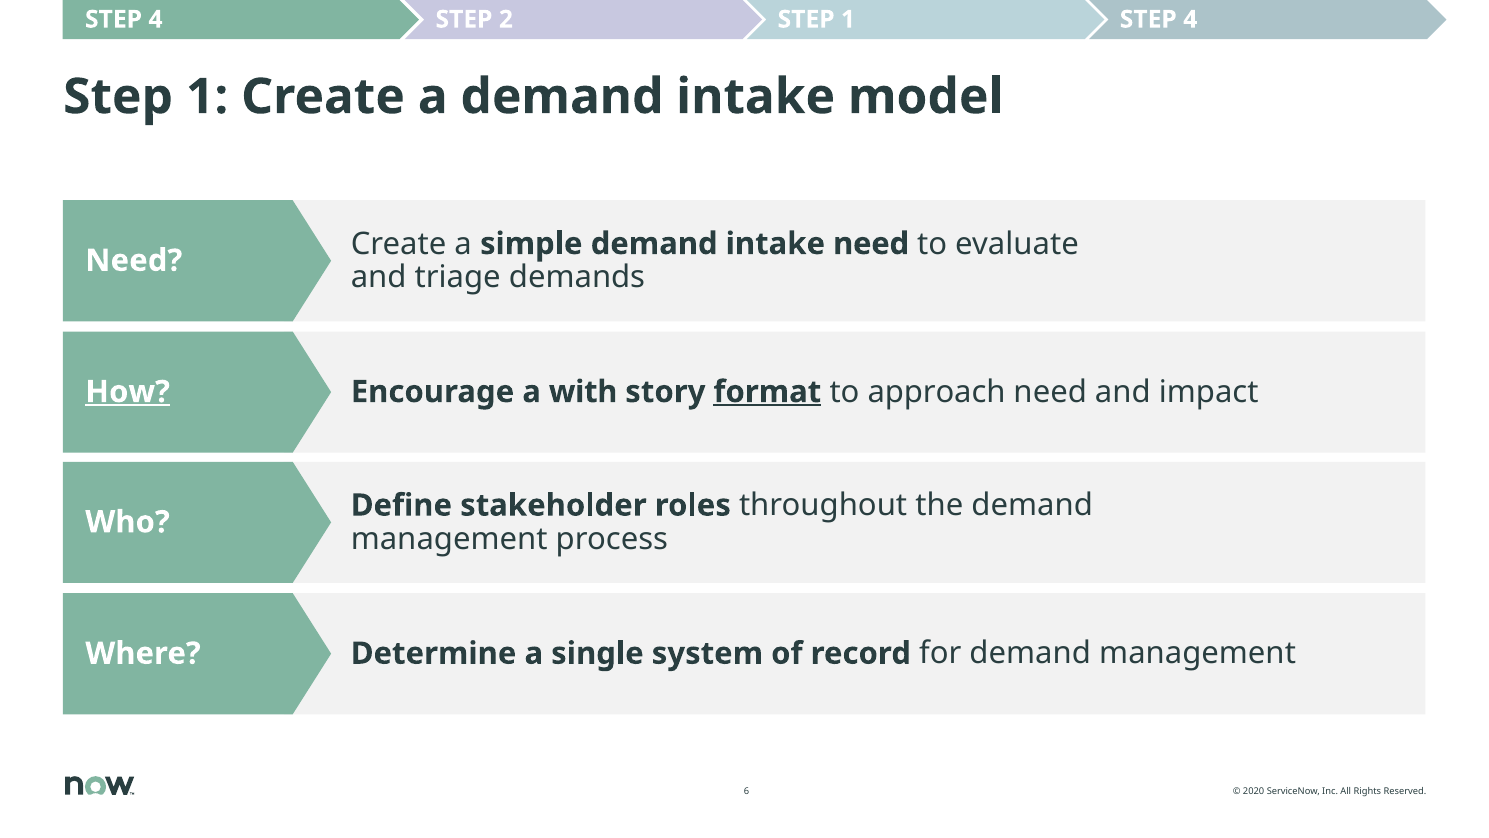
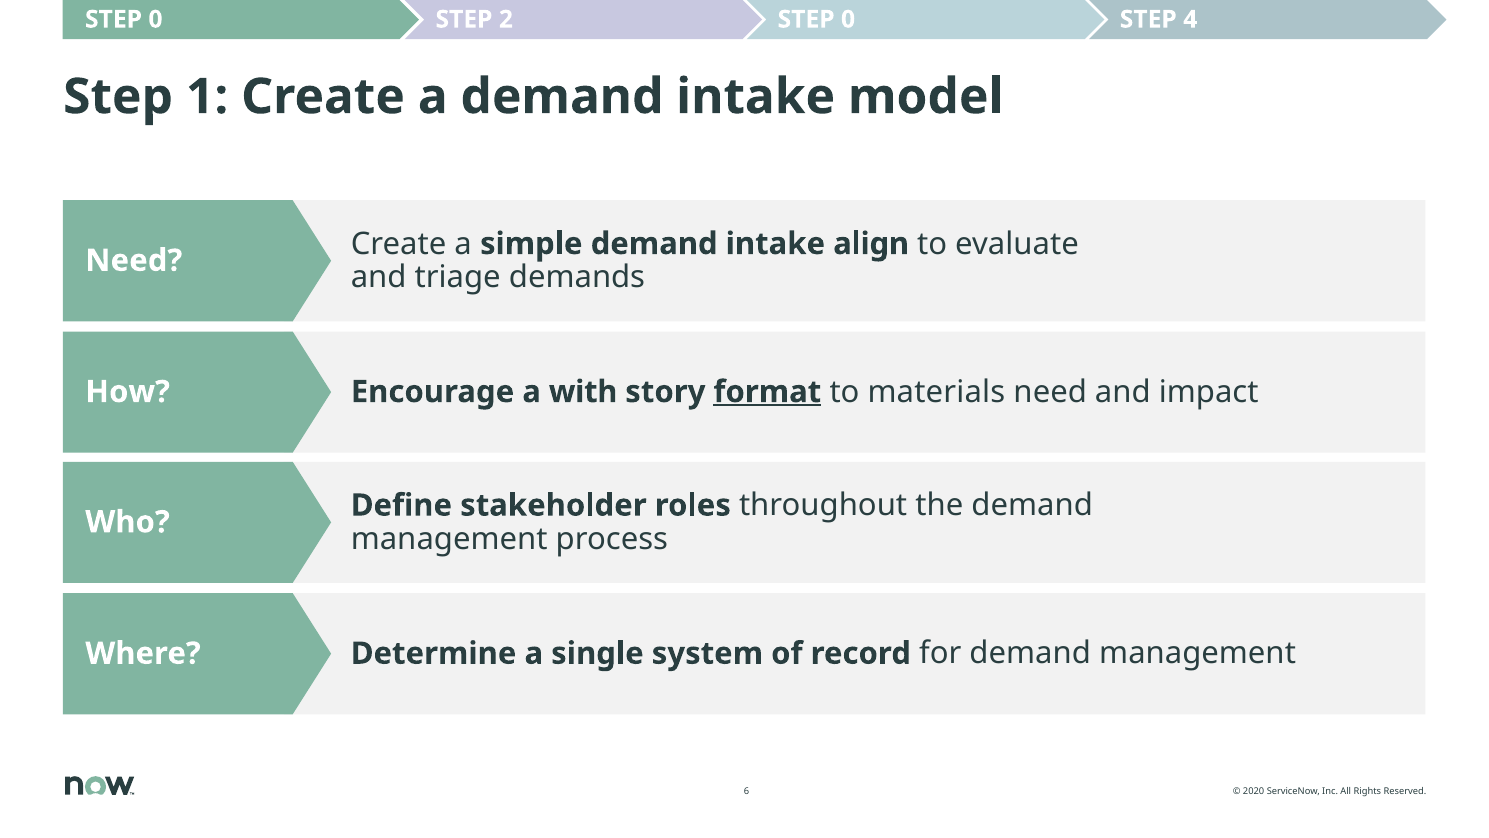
4: 4 -> 0 (155, 19)
2 STEP 1: 1 -> 0 (848, 19)
intake need: need -> align (871, 244)
How underline: present -> none (128, 392)
approach: approach -> materials (936, 392)
